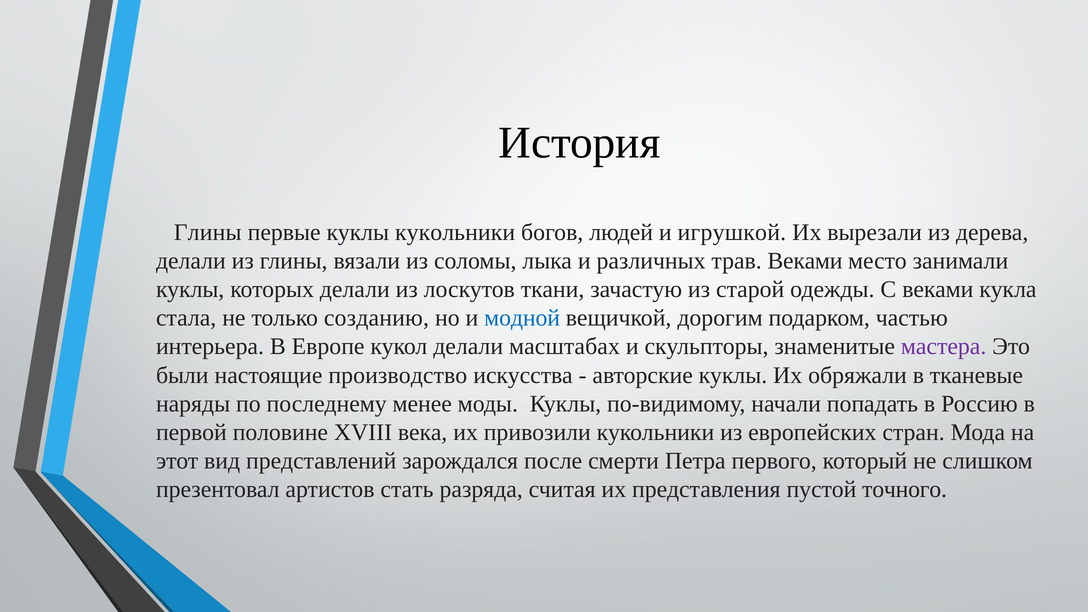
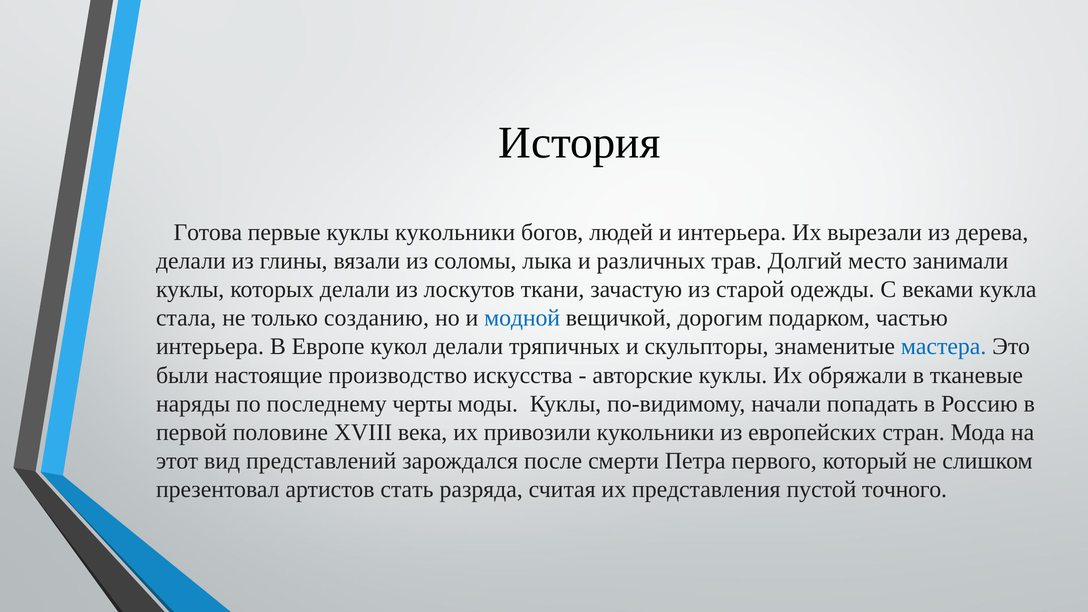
Глины: Глины -> Готова (208, 232)
и игрушкой: игрушкой -> интерьера (732, 232)
трав Веками: Веками -> Долгий (805, 261)
масштабах: масштабах -> тряпичных (565, 347)
мастера colour: purple -> blue (944, 347)
менее: менее -> черты (422, 404)
